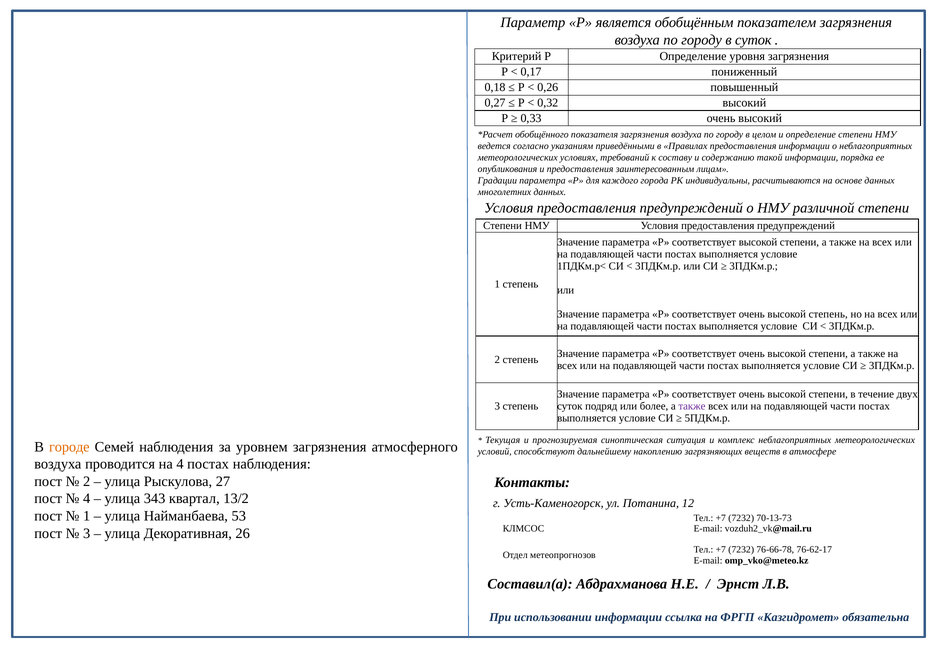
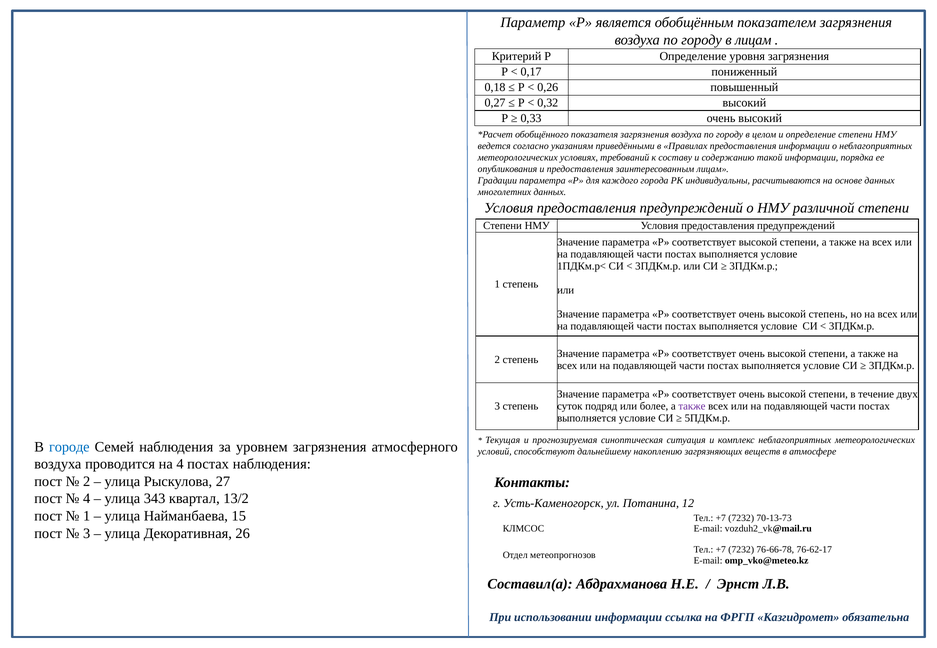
в суток: суток -> лицам (753, 40)
городе colour: orange -> blue (69, 447)
53: 53 -> 15 (239, 517)
